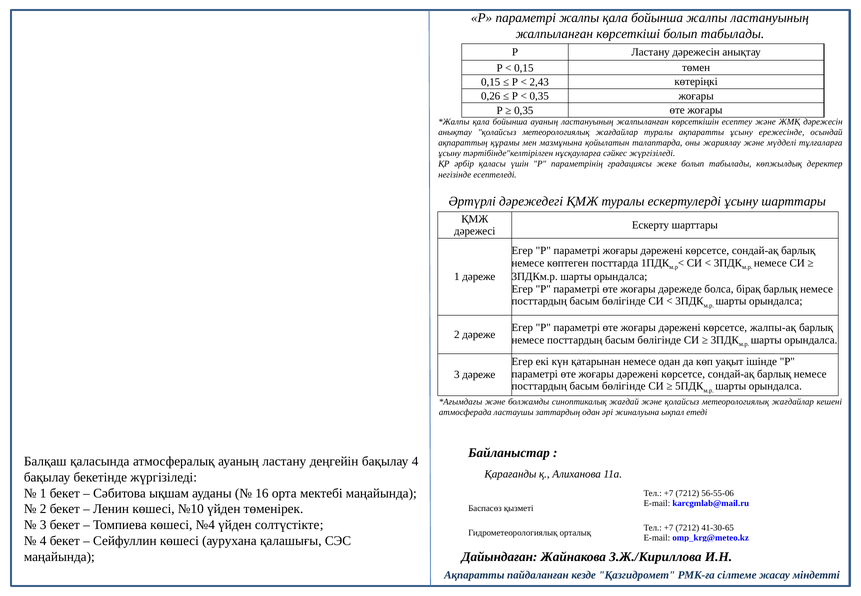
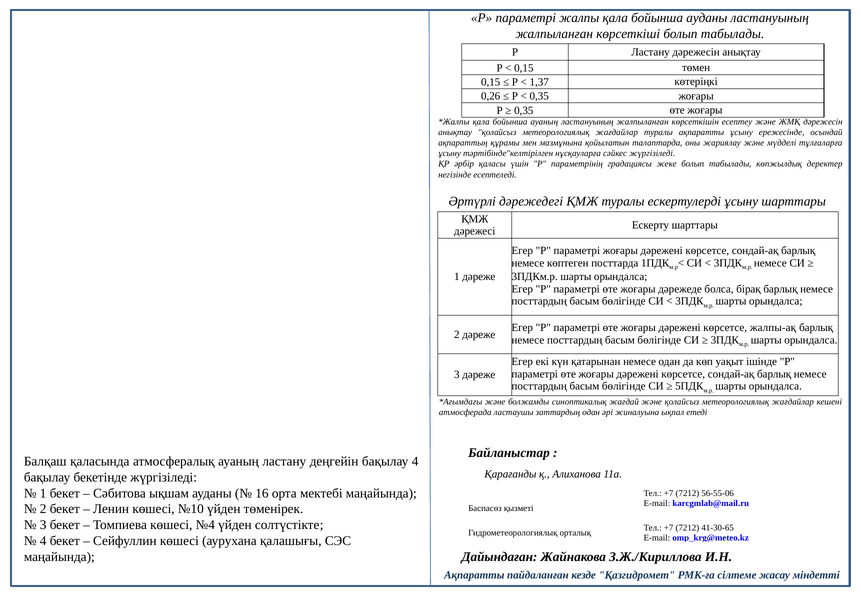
бойынша жалпы: жалпы -> ауданы (707, 18)
2,43: 2,43 -> 1,37 (539, 82)
